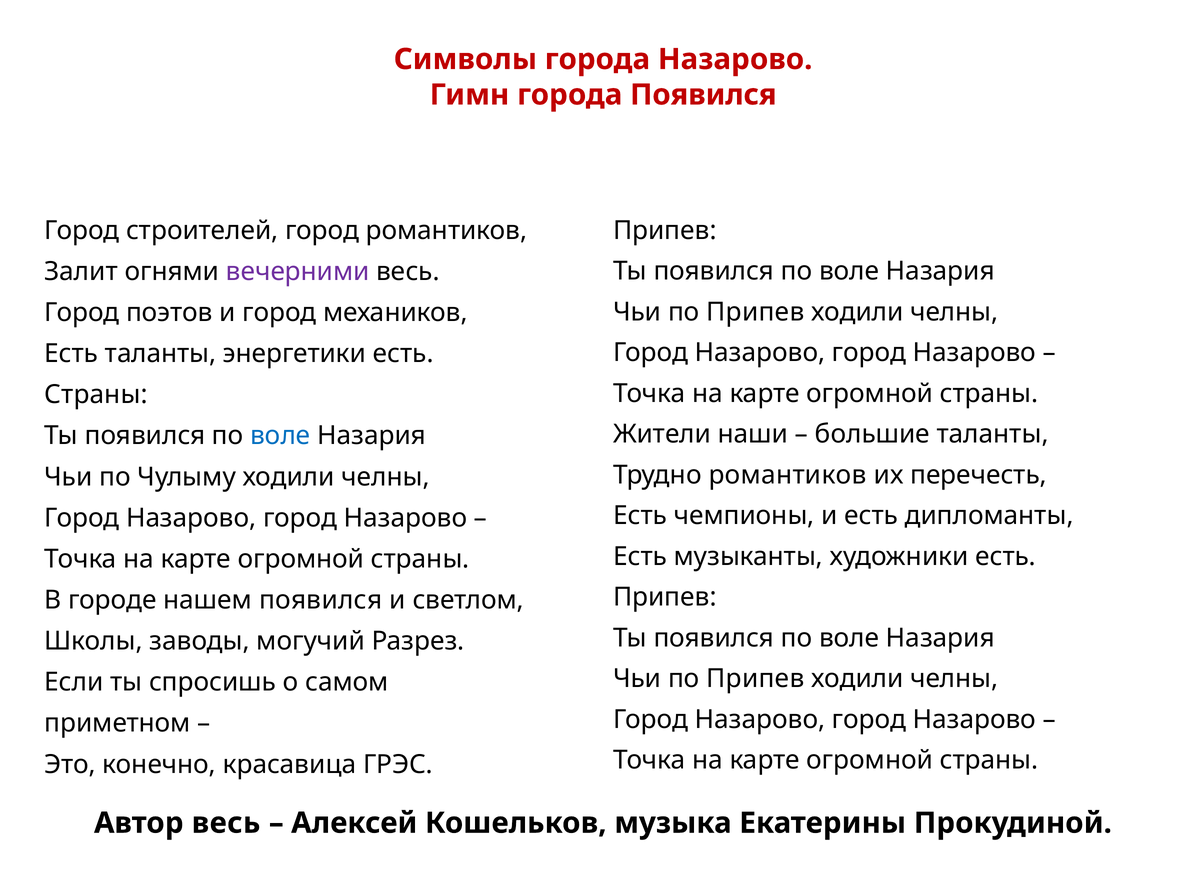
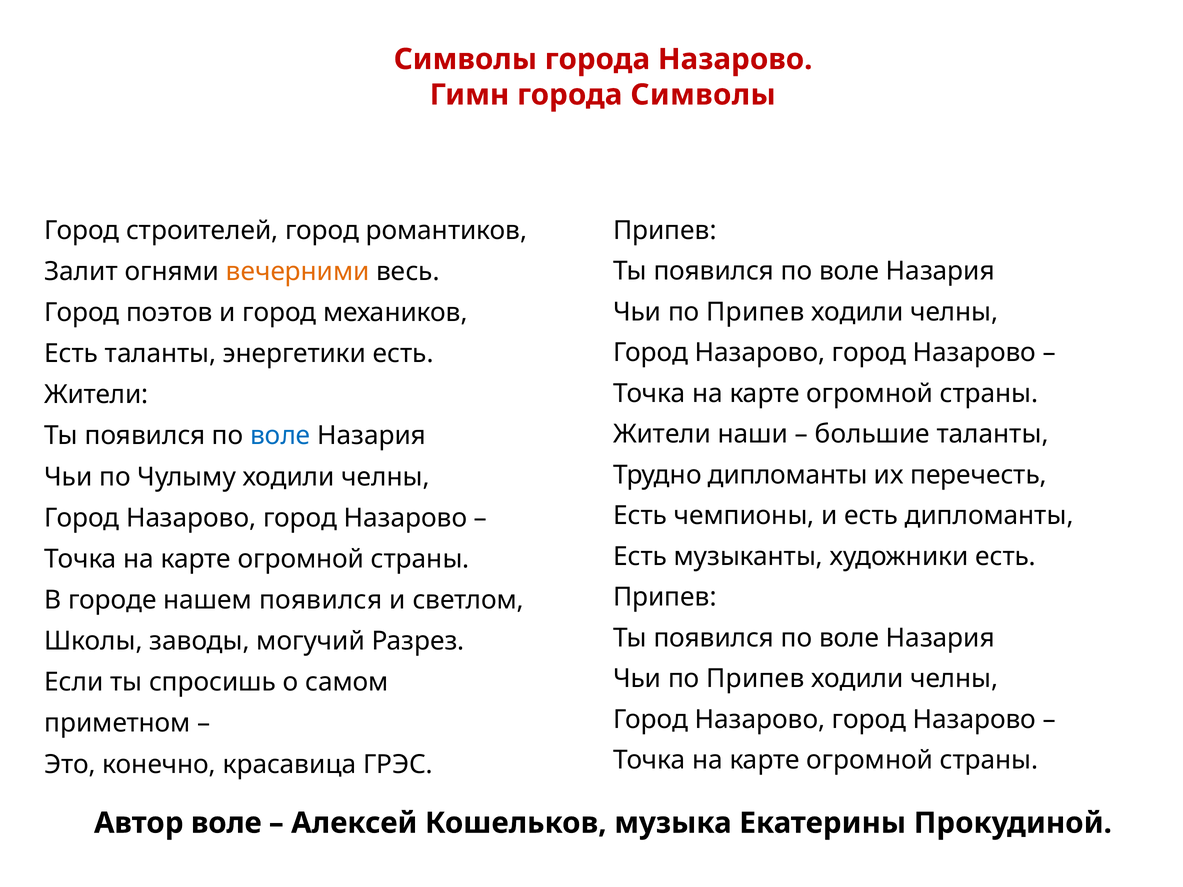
города Появился: Появился -> Символы (703, 95)
вечерними colour: purple -> orange (298, 272)
Страны: Страны -> Жители (96, 395)
Трудно романтиков: романтиков -> дипломанты (788, 475)
Автор весь: весь -> воле (226, 823)
